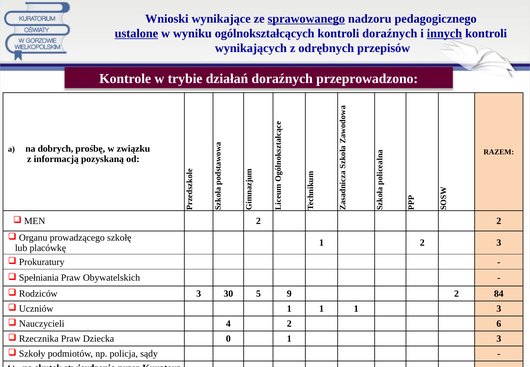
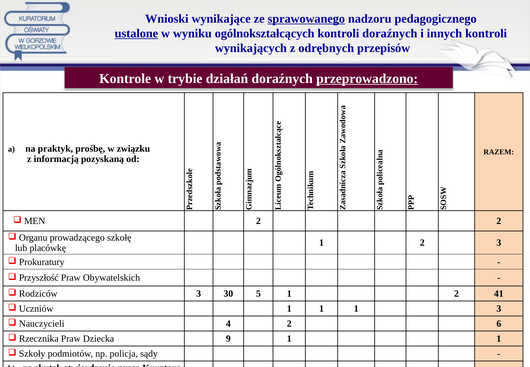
innych underline: present -> none (444, 33)
przeprowadzono underline: none -> present (367, 79)
dobrych: dobrych -> praktyk (55, 149)
Spełniania: Spełniania -> Przyszłość (39, 278)
5 9: 9 -> 1 (289, 294)
84: 84 -> 41 (499, 294)
Dziecka 0: 0 -> 9 (228, 339)
3: 3 -> 1 (499, 339)
